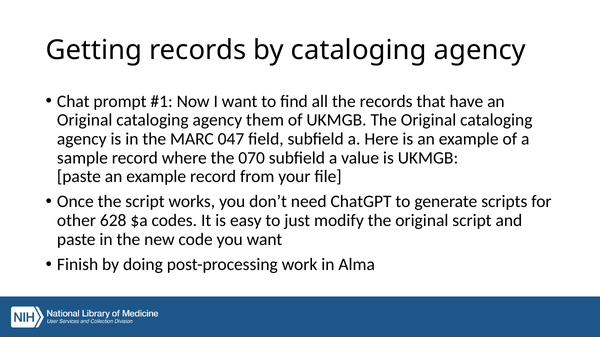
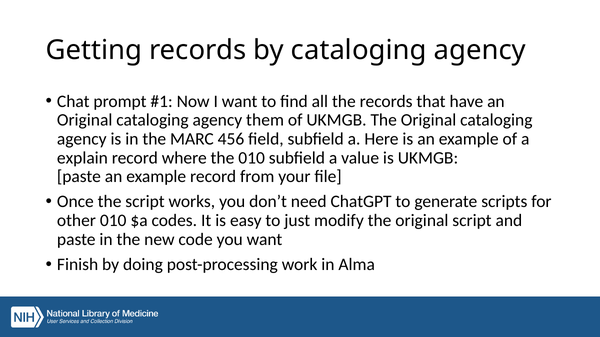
047: 047 -> 456 (231, 139)
sample: sample -> explain (82, 158)
the 070: 070 -> 010 (252, 158)
other 628: 628 -> 010 (113, 221)
